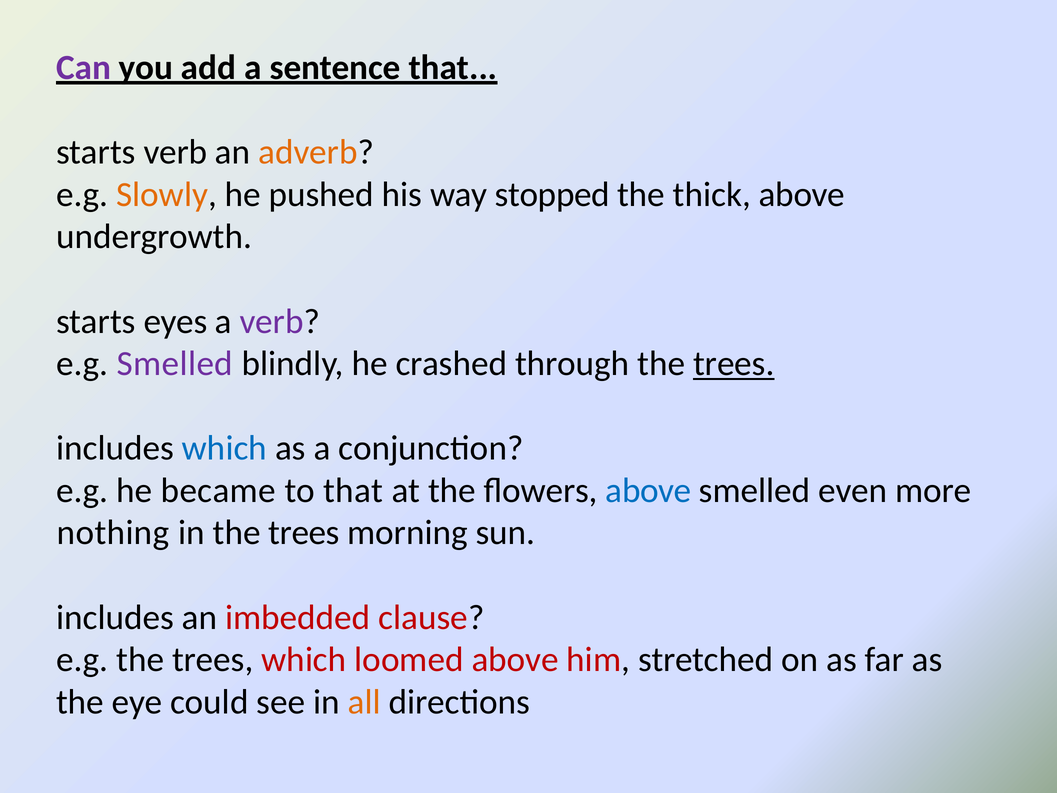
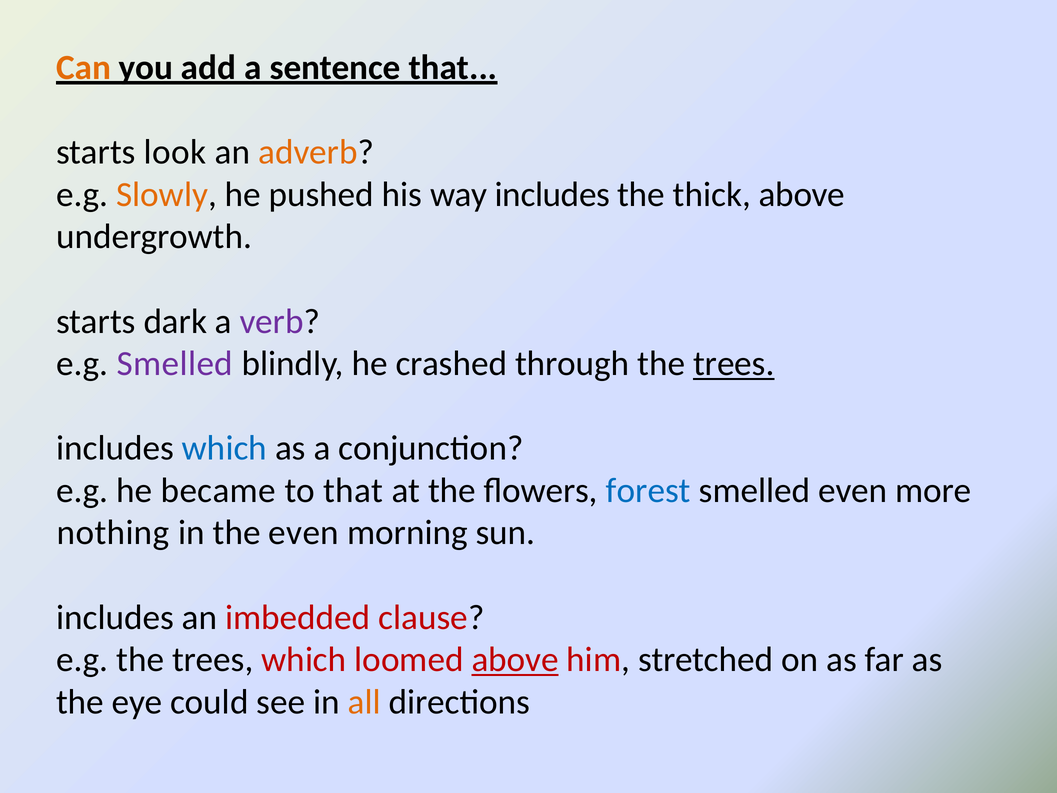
Can colour: purple -> orange (84, 68)
starts verb: verb -> look (175, 152)
way stopped: stopped -> includes (552, 194)
eyes: eyes -> dark (175, 321)
flowers above: above -> forest (648, 490)
in the trees: trees -> even (304, 533)
above underline: none -> present (515, 660)
